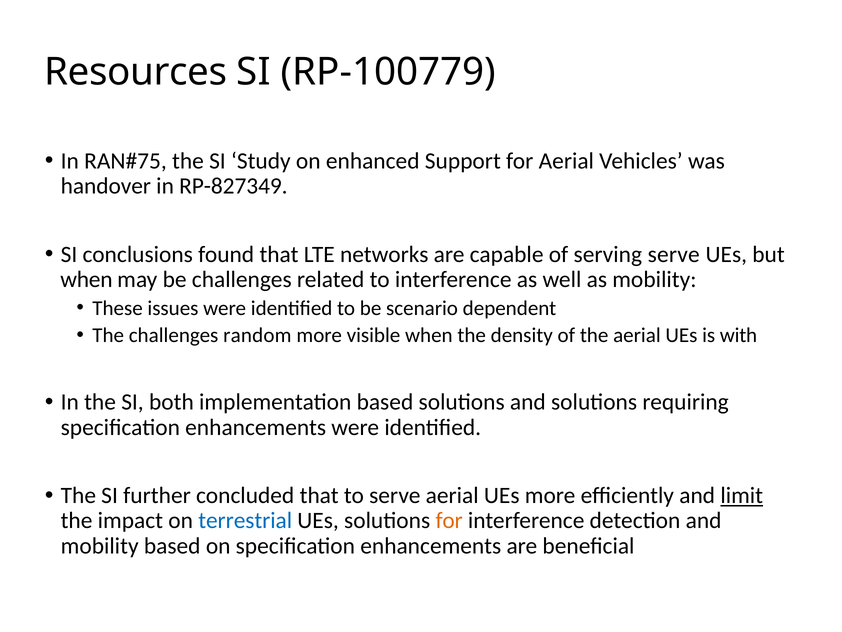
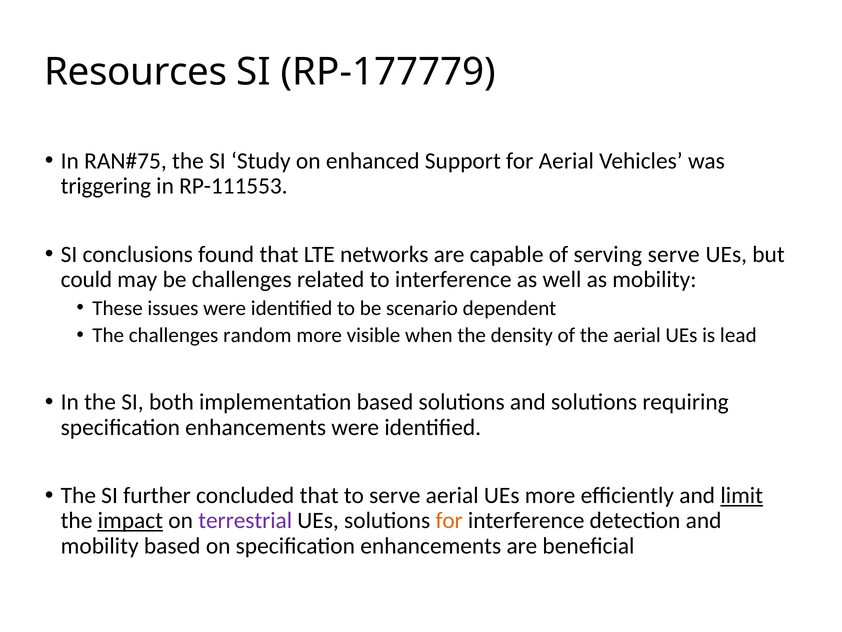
RP-100779: RP-100779 -> RP-177779 (388, 72)
handover: handover -> triggering (106, 186)
RP-827349: RP-827349 -> RP-111553 (233, 186)
when: when -> could (86, 279)
with: with -> lead (738, 335)
impact underline: none -> present (130, 520)
terrestrial colour: blue -> purple (245, 520)
